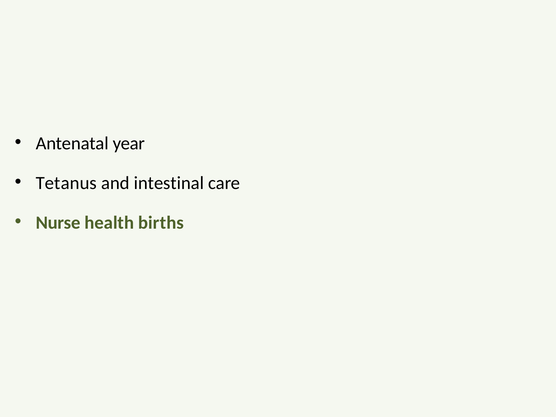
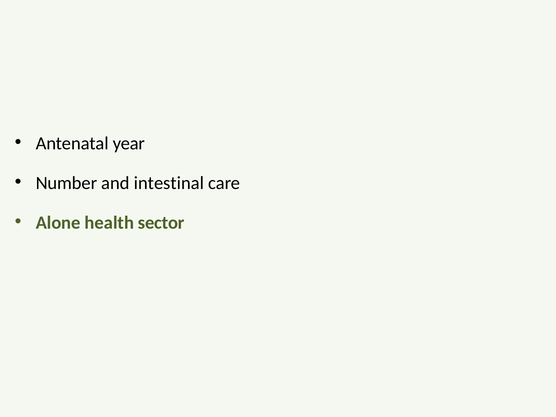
Tetanus: Tetanus -> Number (66, 183)
Nurse: Nurse -> Alone (58, 223)
births: births -> sector (161, 223)
